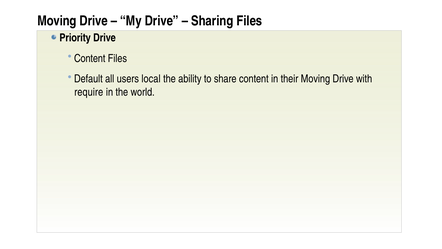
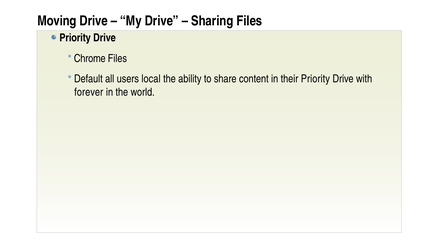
Content: Content -> Chrome (90, 58)
their Moving: Moving -> Priority (315, 79)
require: require -> forever (89, 92)
